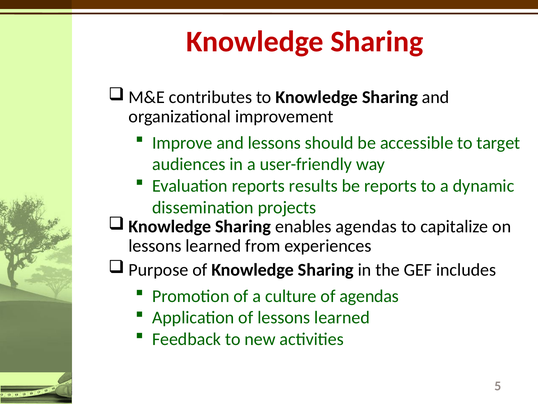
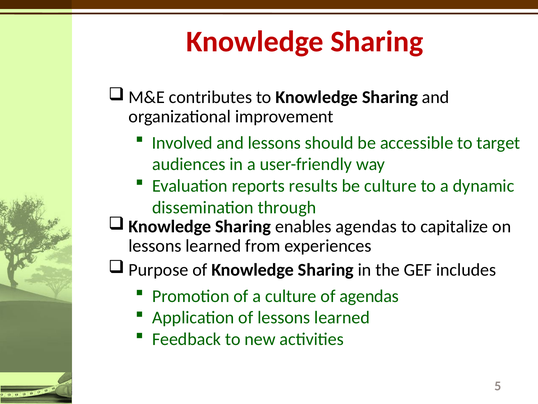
Improve: Improve -> Involved (182, 143)
be reports: reports -> culture (390, 186)
projects: projects -> through (287, 207)
